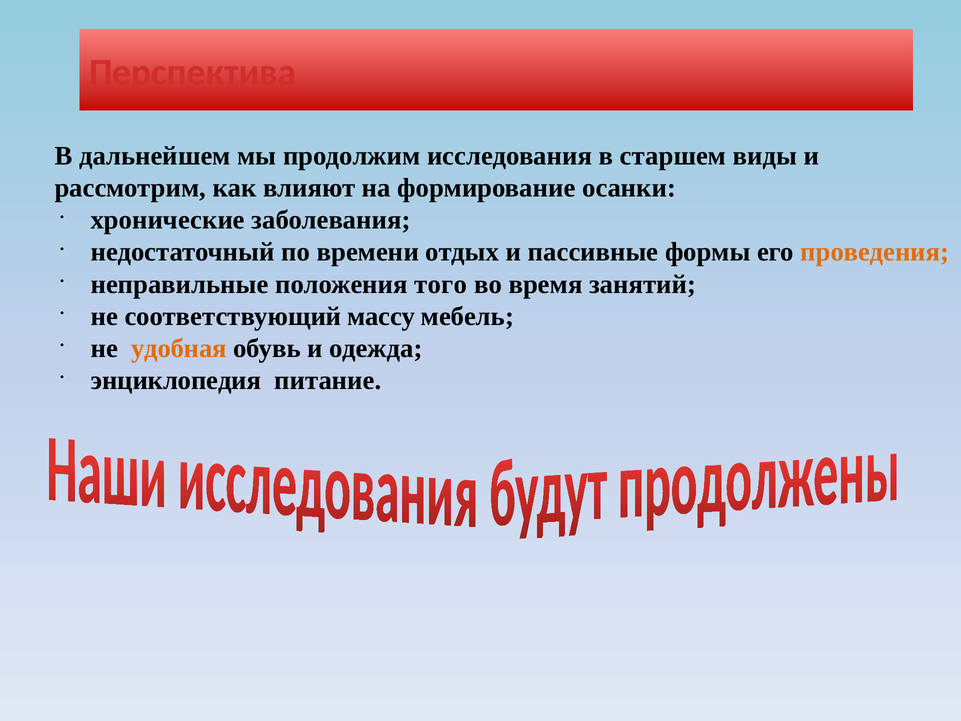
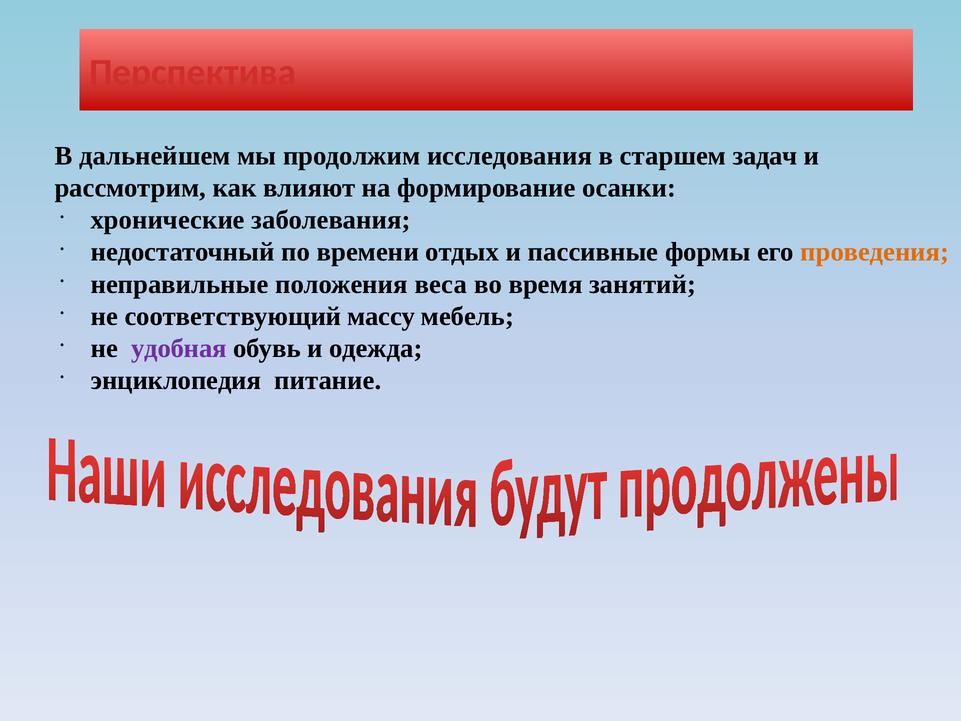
виды: виды -> задач (765, 156)
того: того -> веса (441, 284)
удобная colour: orange -> purple (179, 348)
